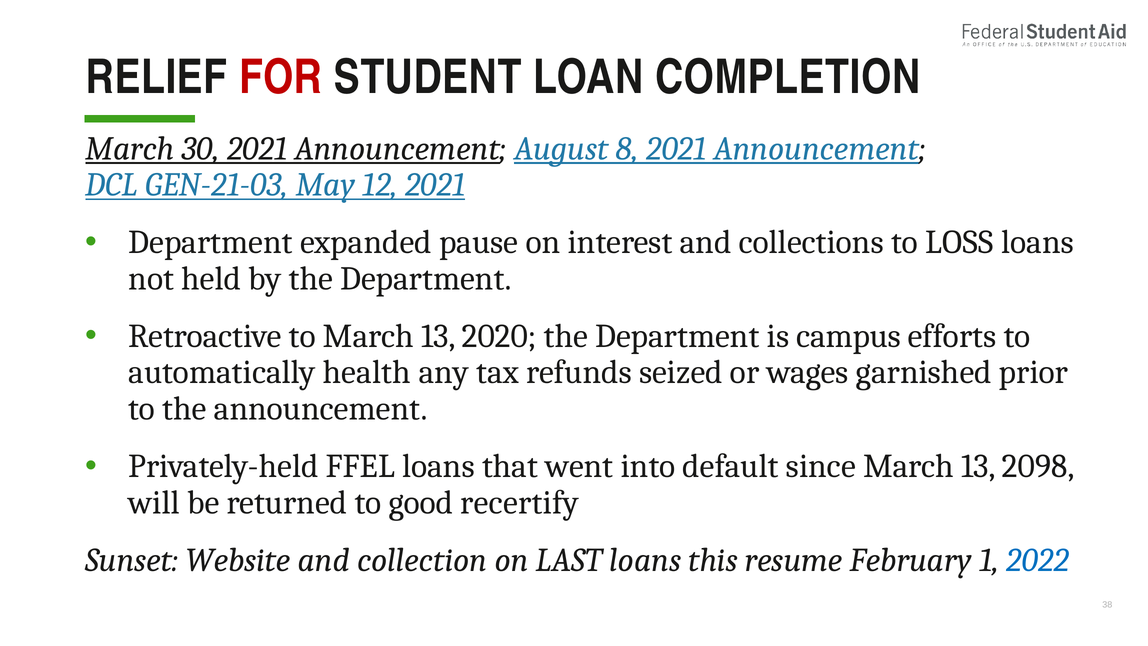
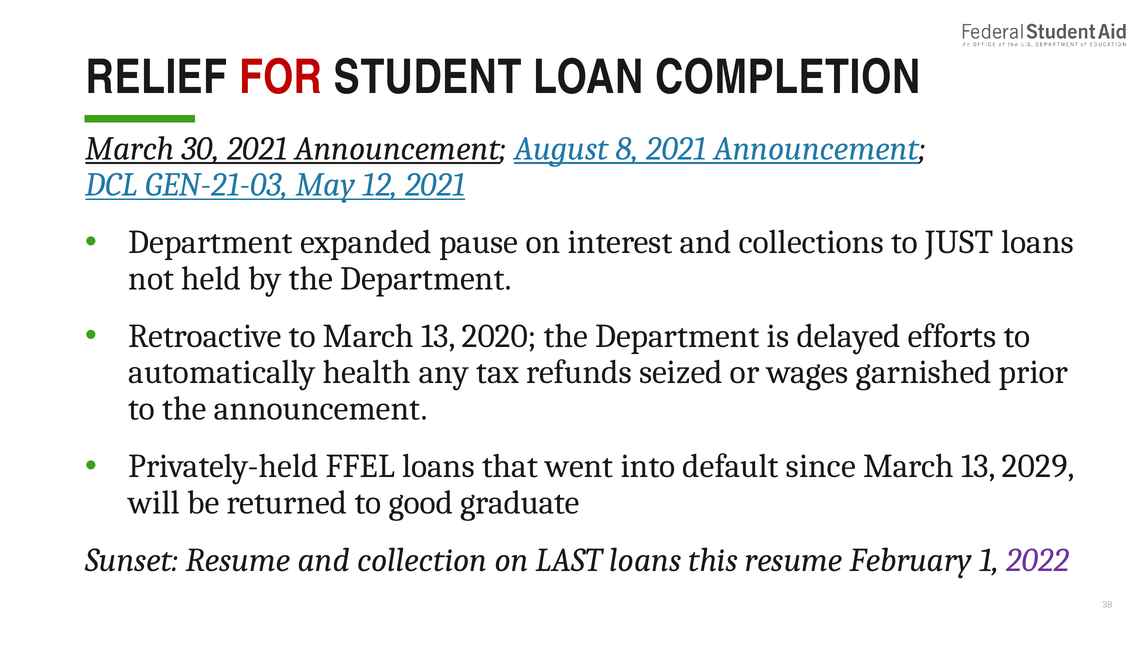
LOSS: LOSS -> JUST (959, 242)
campus: campus -> delayed (849, 336)
2098: 2098 -> 2029 (1038, 466)
recertify: recertify -> graduate (520, 502)
Sunset Website: Website -> Resume (238, 560)
2022 colour: blue -> purple (1038, 560)
